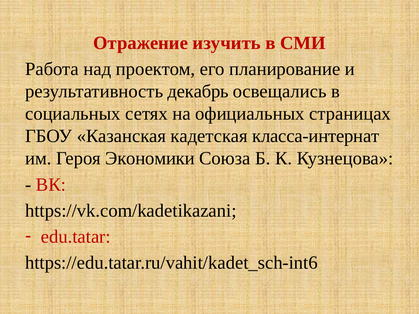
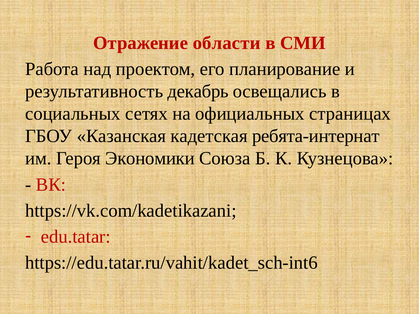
изучить: изучить -> области (227, 43)
класса-интернат: класса-интернат -> ребята-интернат (316, 136)
